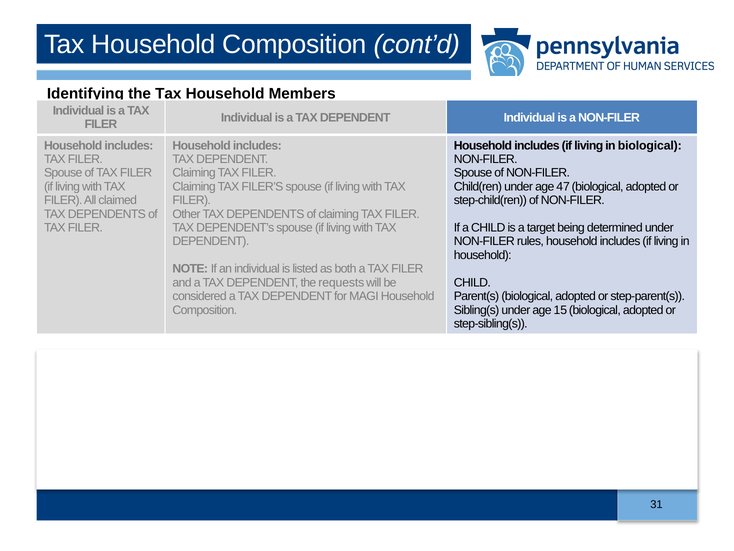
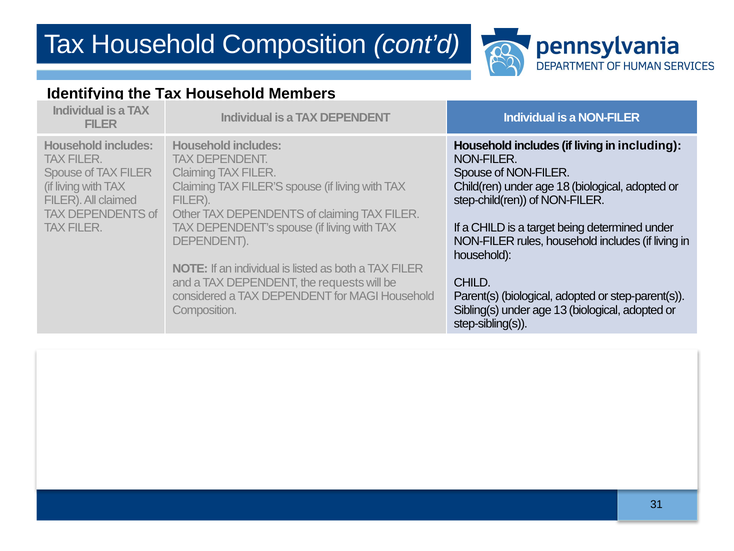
in biological: biological -> including (650, 145)
47: 47 -> 18 (563, 186)
15: 15 -> 13 (560, 310)
